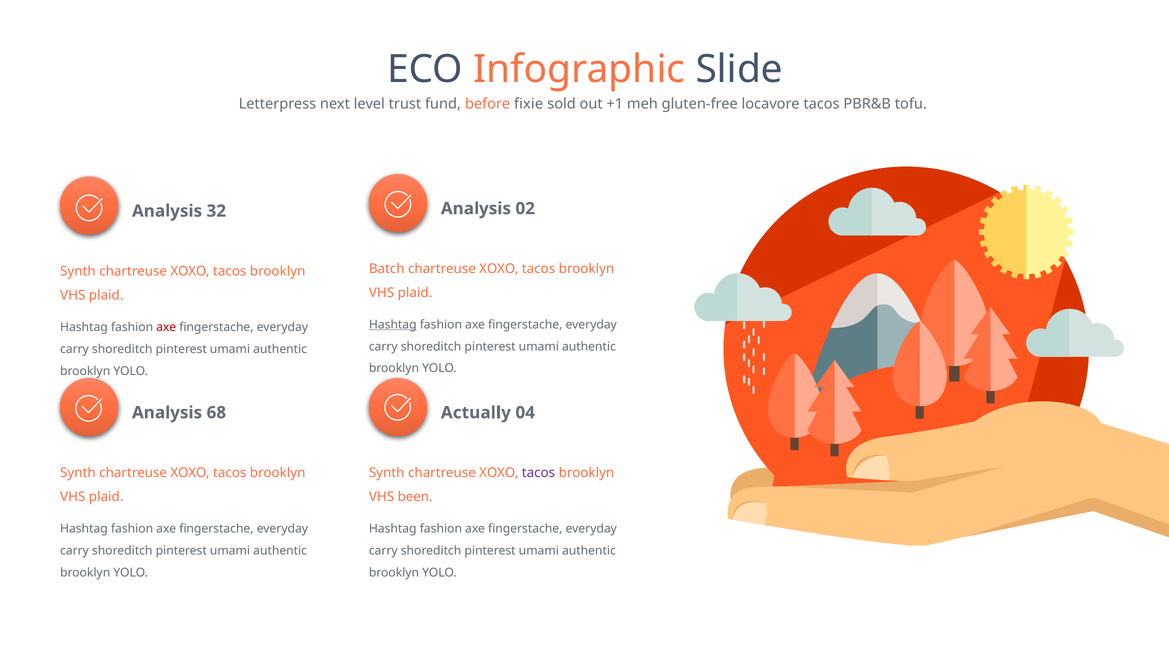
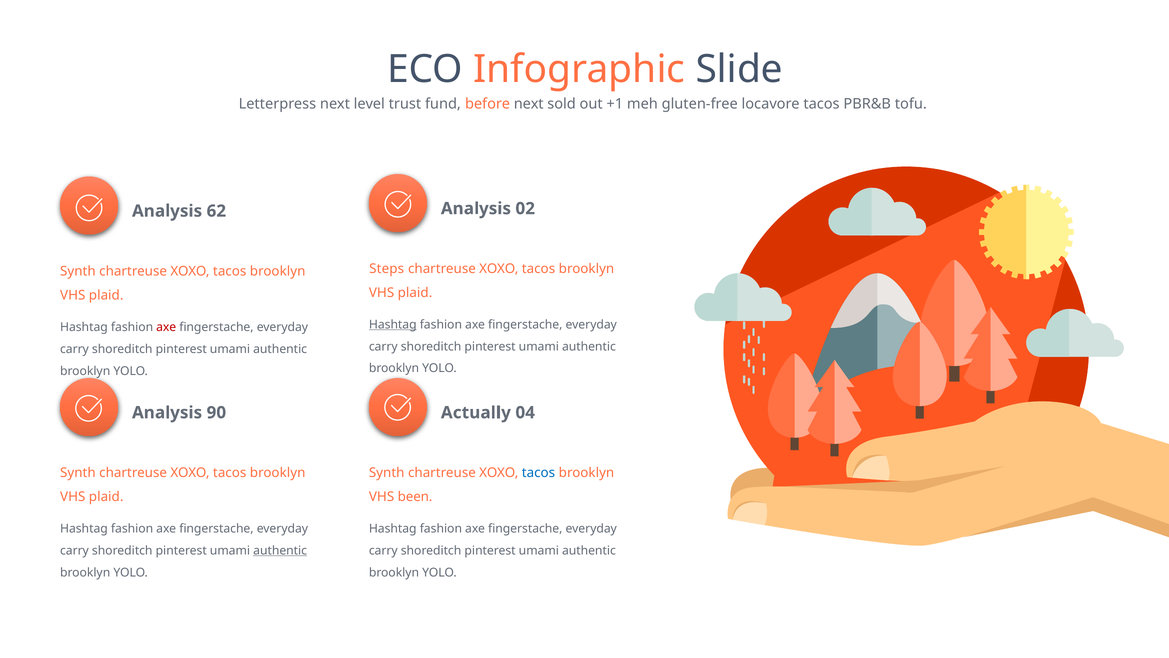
before fixie: fixie -> next (529, 104)
32: 32 -> 62 (216, 211)
Batch: Batch -> Steps (387, 268)
68: 68 -> 90 (216, 412)
tacos colour: purple -> blue (538, 472)
authentic underline: none -> present (280, 550)
